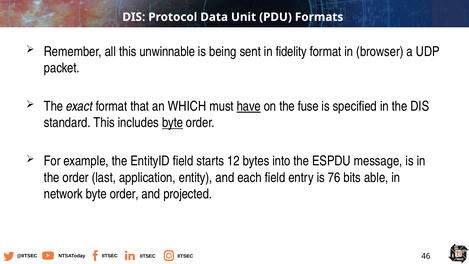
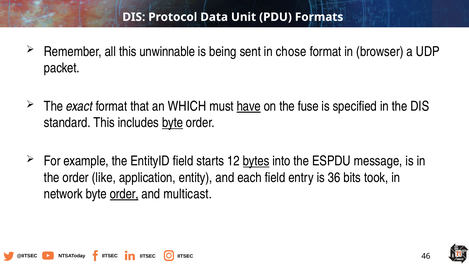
fidelity: fidelity -> chose (291, 51)
bytes underline: none -> present (256, 161)
last: last -> like (104, 177)
76: 76 -> 36 (334, 177)
able: able -> took (376, 177)
order underline: none -> present (124, 194)
projected: projected -> multicast (188, 194)
